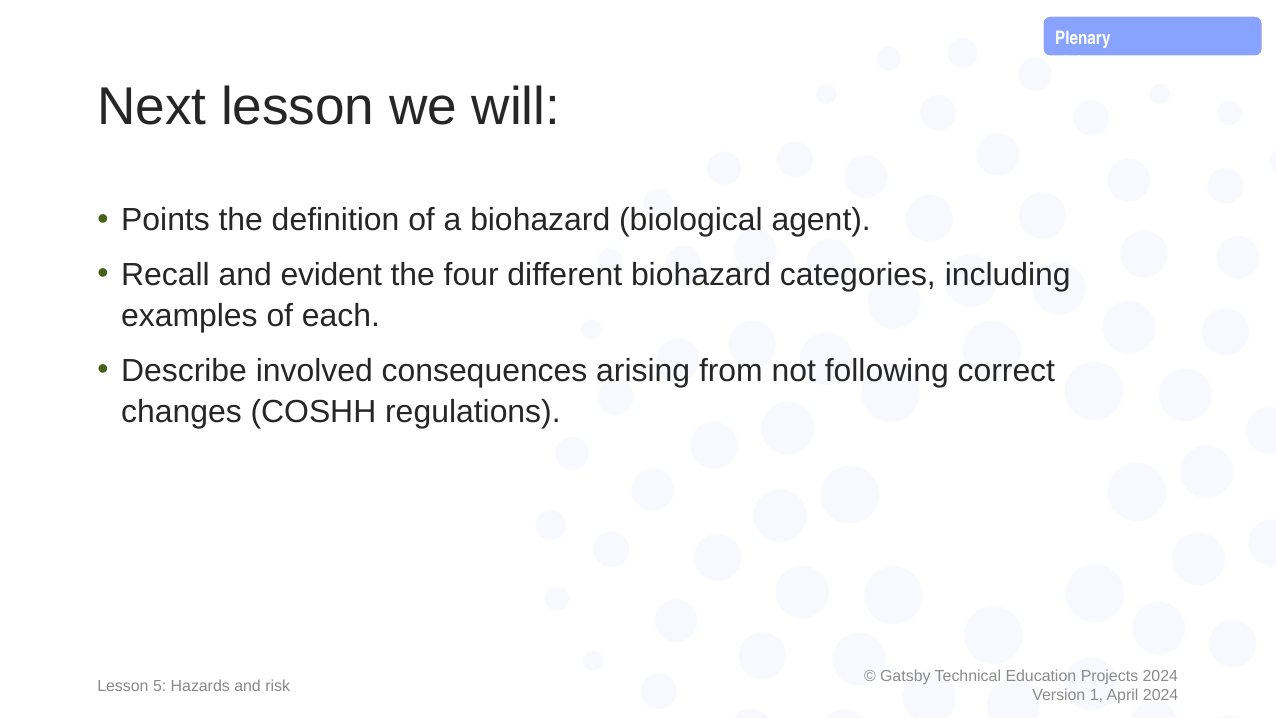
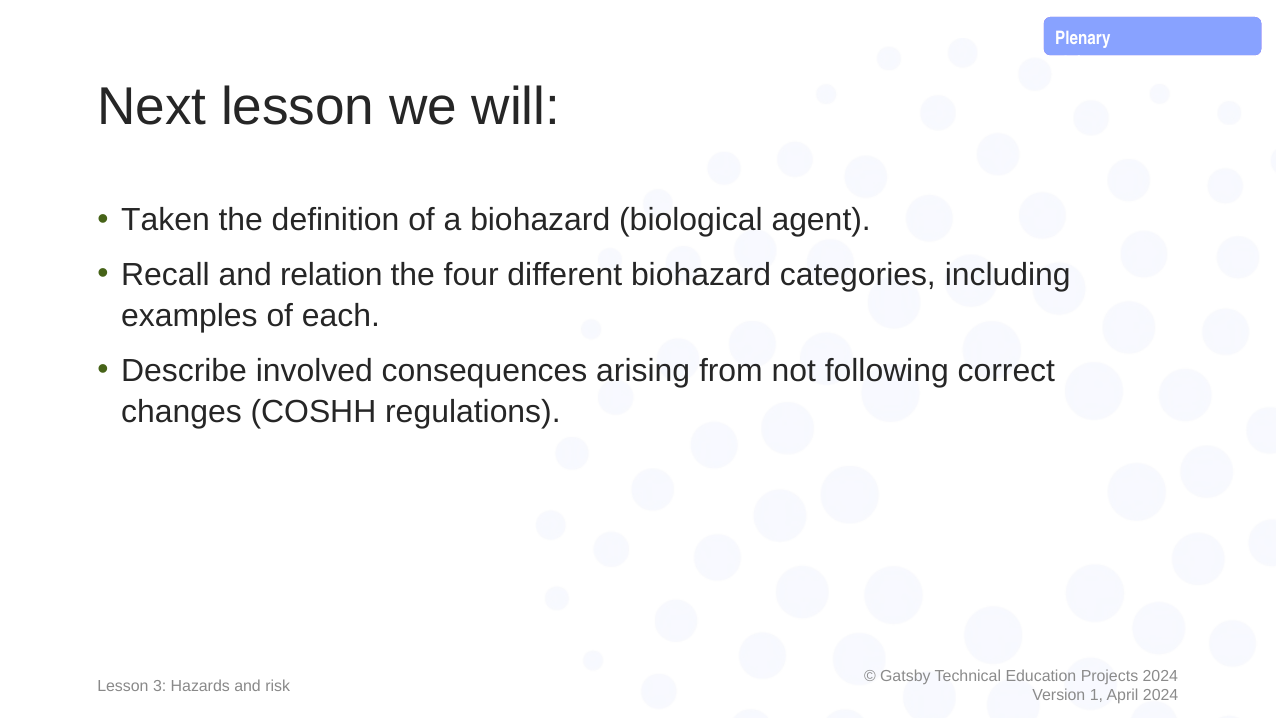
Points: Points -> Taken (165, 220)
evident: evident -> relation (331, 275)
5: 5 -> 3 (160, 686)
